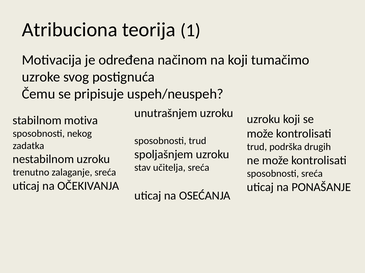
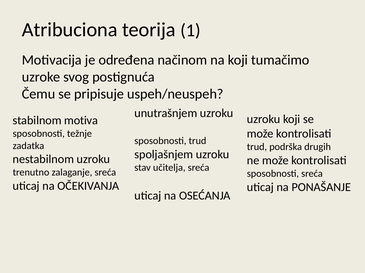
nekog: nekog -> težnje (79, 134)
